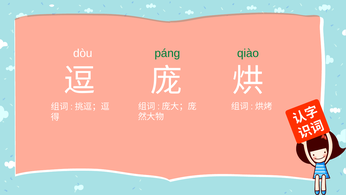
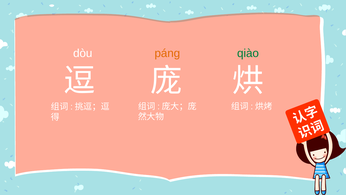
páng colour: green -> orange (167, 53)
